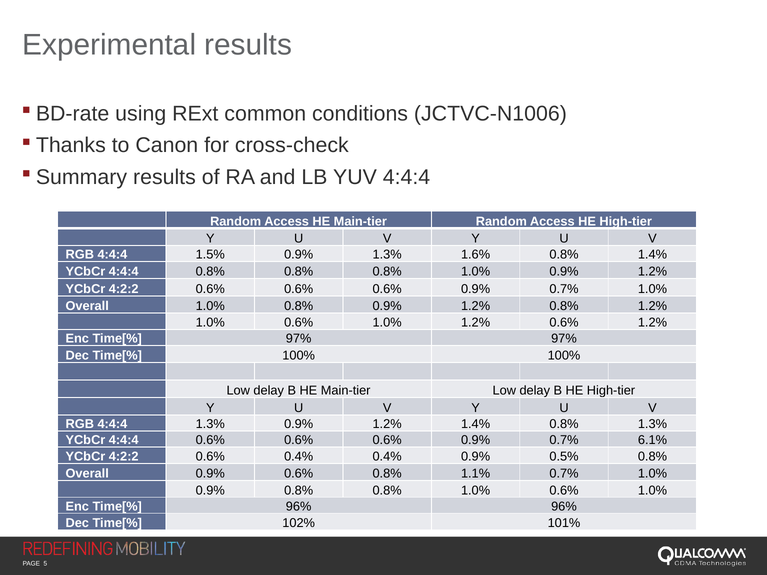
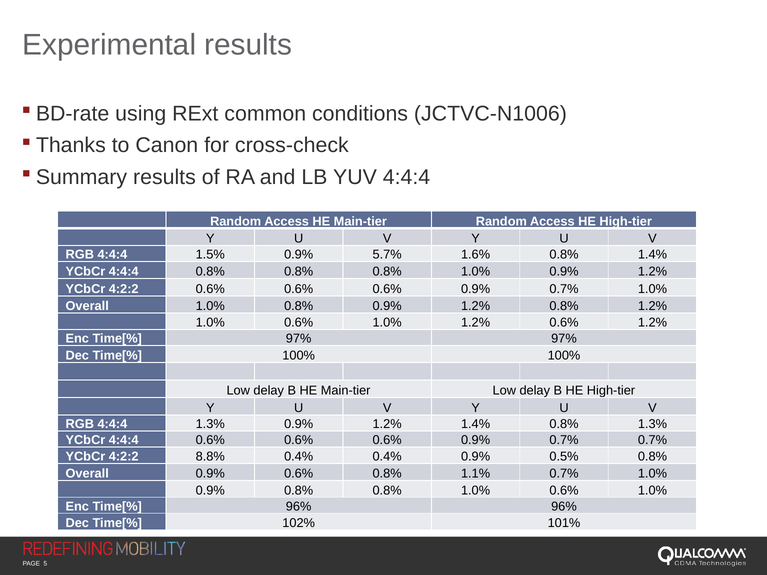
0.9% 1.3%: 1.3% -> 5.7% (387, 255)
0.7% 6.1%: 6.1% -> 0.7% (652, 440)
0.6%: 0.6% -> 8.8% (210, 457)
